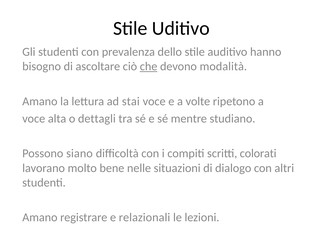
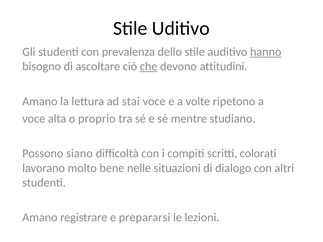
hanno underline: none -> present (266, 52)
modalità: modalità -> attitudini (223, 67)
dettagli: dettagli -> proprio (97, 119)
relazionali: relazionali -> prepararsi (145, 218)
